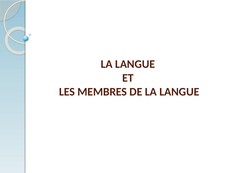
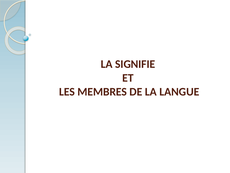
LANGUE: LANGUE -> SIGNIFIE (135, 64)
